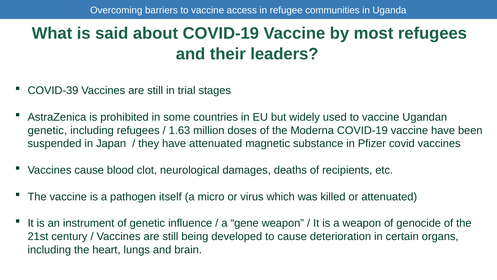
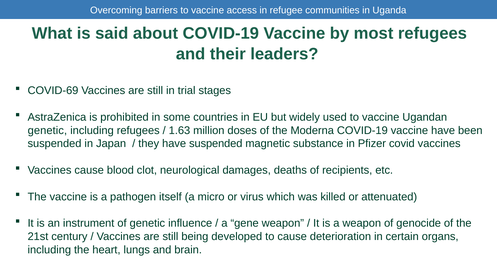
COVID-39: COVID-39 -> COVID-69 (53, 90)
have attenuated: attenuated -> suspended (216, 143)
